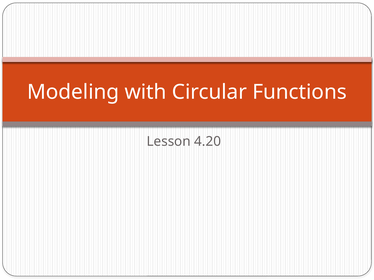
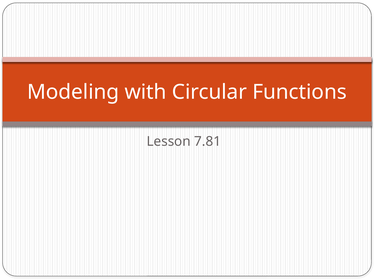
4.20: 4.20 -> 7.81 (208, 142)
